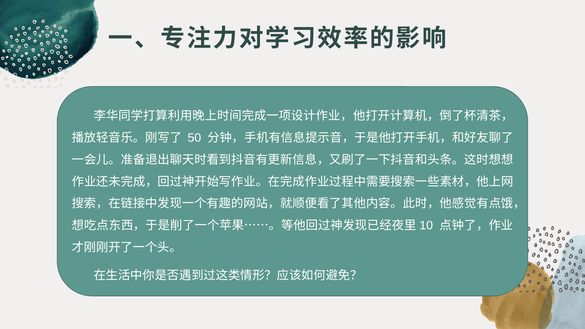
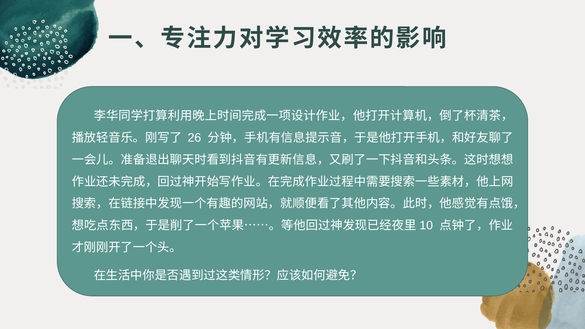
50: 50 -> 26 (194, 138)
